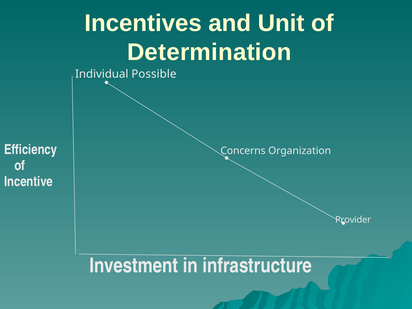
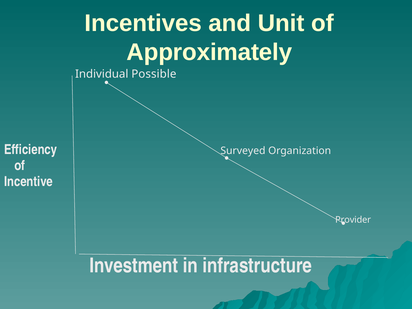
Determination: Determination -> Approximately (209, 52)
Concerns: Concerns -> Surveyed (243, 151)
